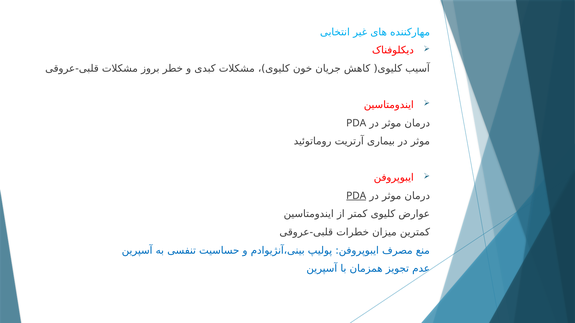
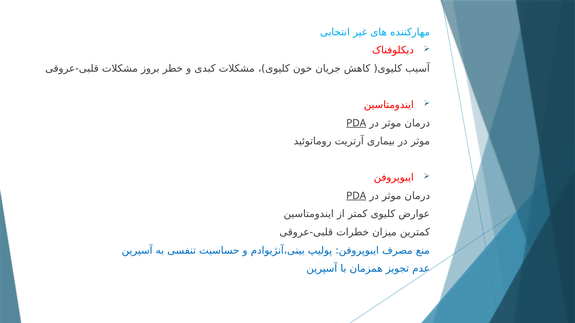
PDA underline: none -> present (356, 123)
